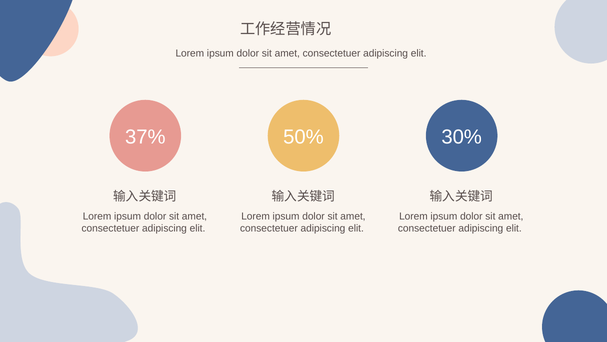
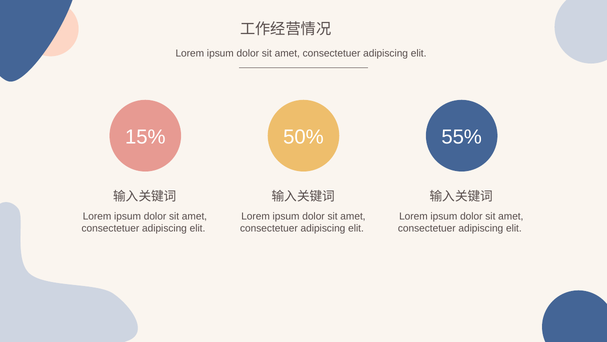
37%: 37% -> 15% (145, 137)
30%: 30% -> 55% (462, 137)
